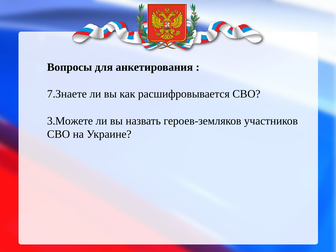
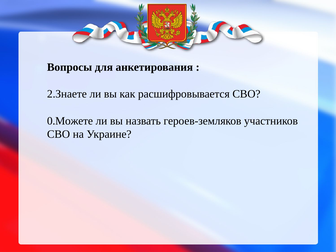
7.Знаете: 7.Знаете -> 2.Знаете (67, 94)
3.Можете: 3.Можете -> 0.Можете (70, 121)
